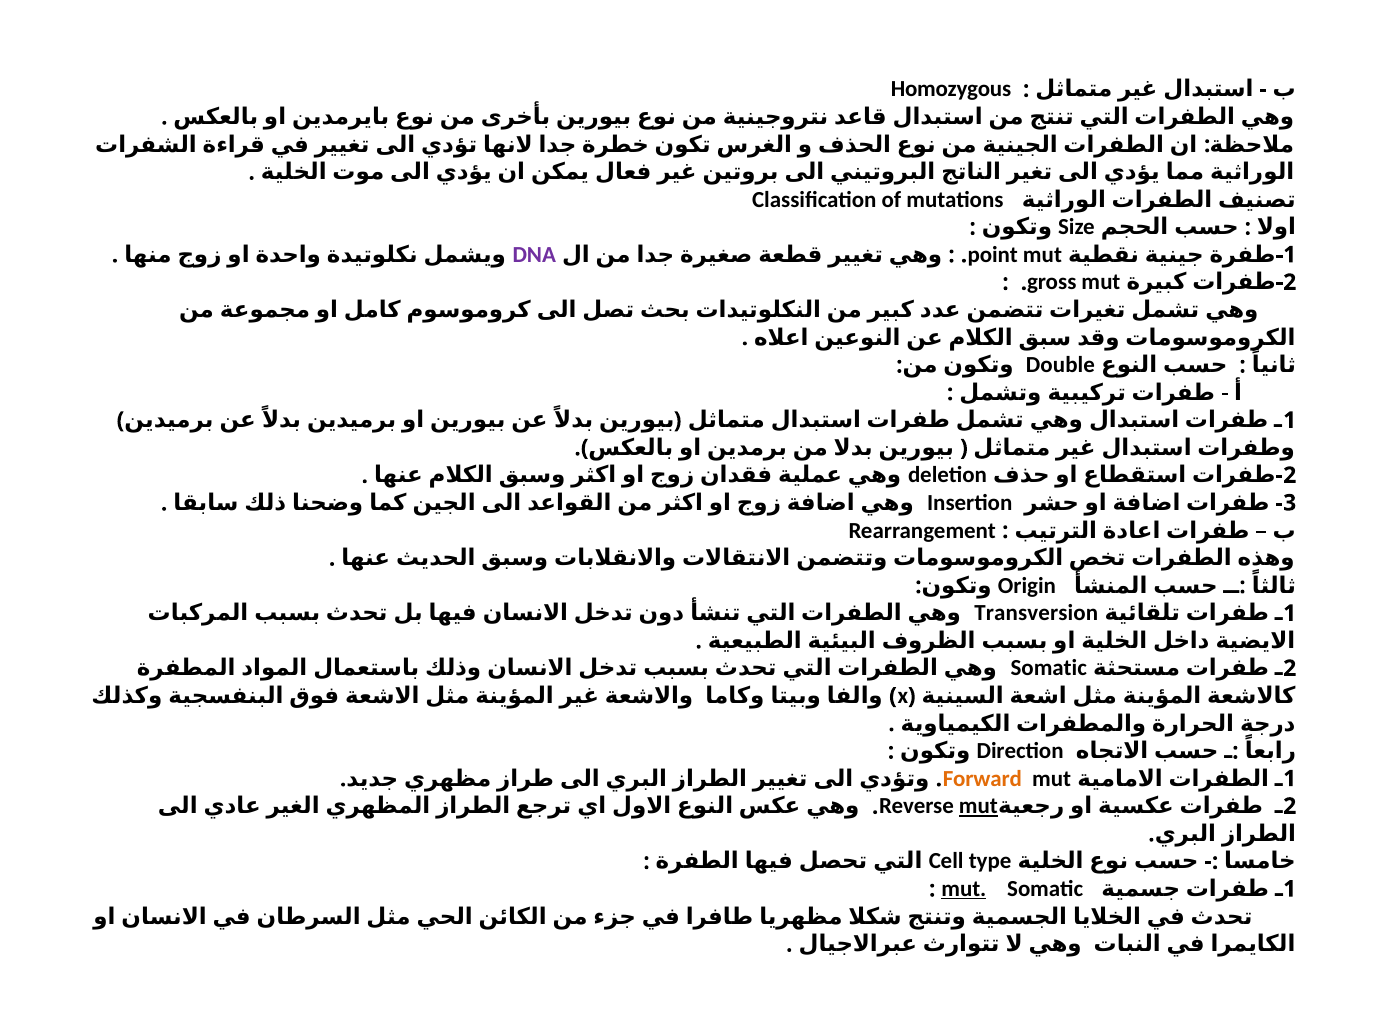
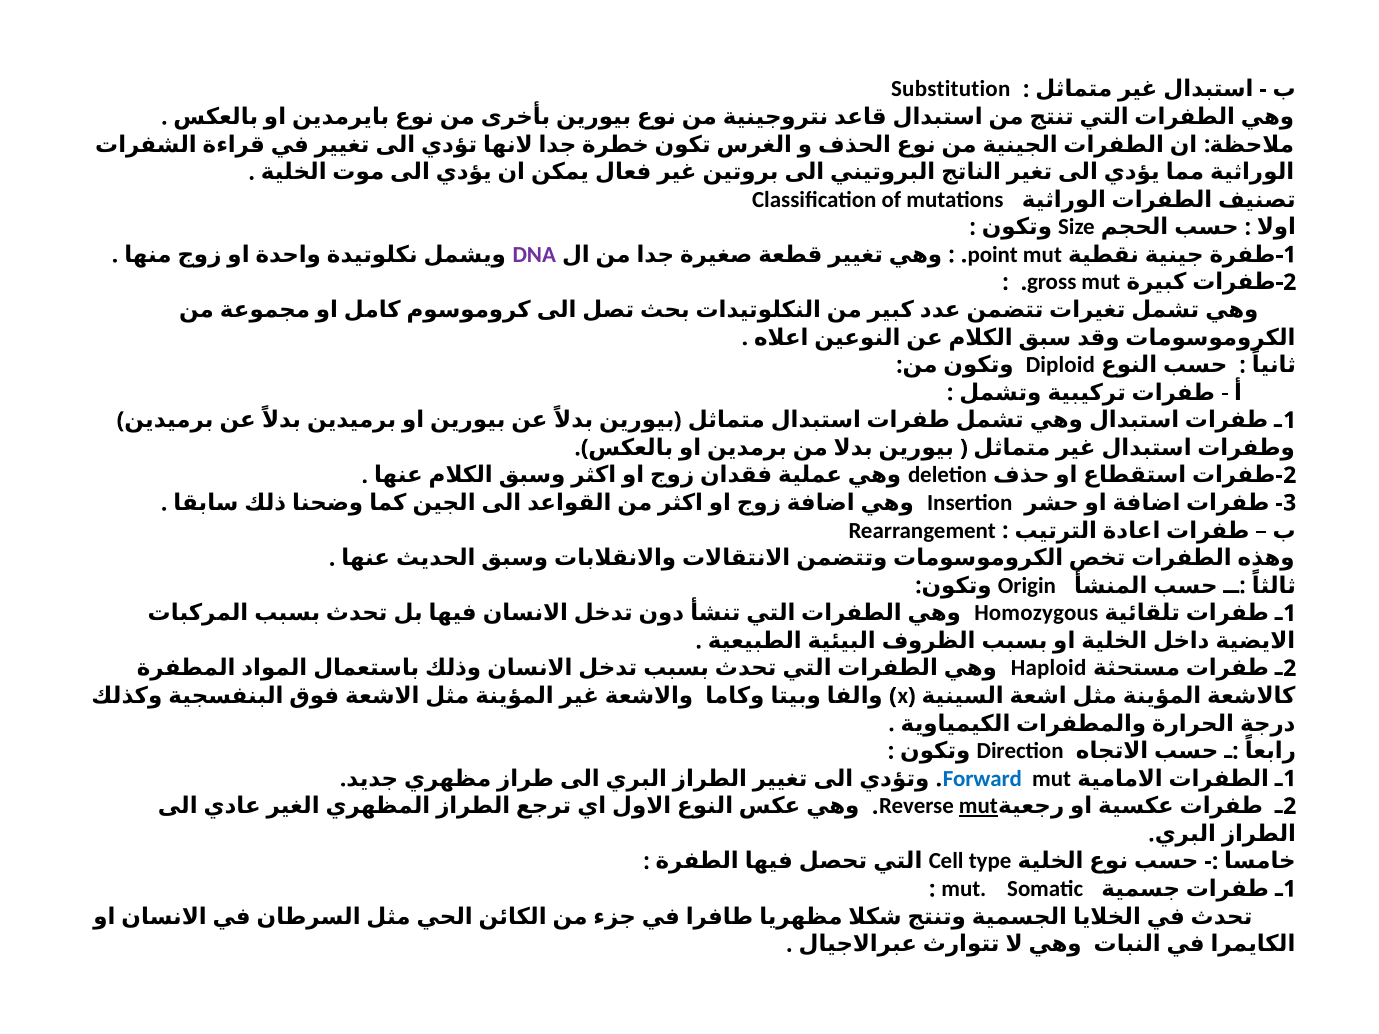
Homozygous: Homozygous -> Substitution (951, 89)
Double: Double -> Diploid (1060, 365)
Transversion: Transversion -> Homozygous (1036, 613)
Somatic: Somatic -> Haploid (1049, 669)
Forward colour: orange -> blue (982, 779)
mut underline: present -> none (964, 889)
